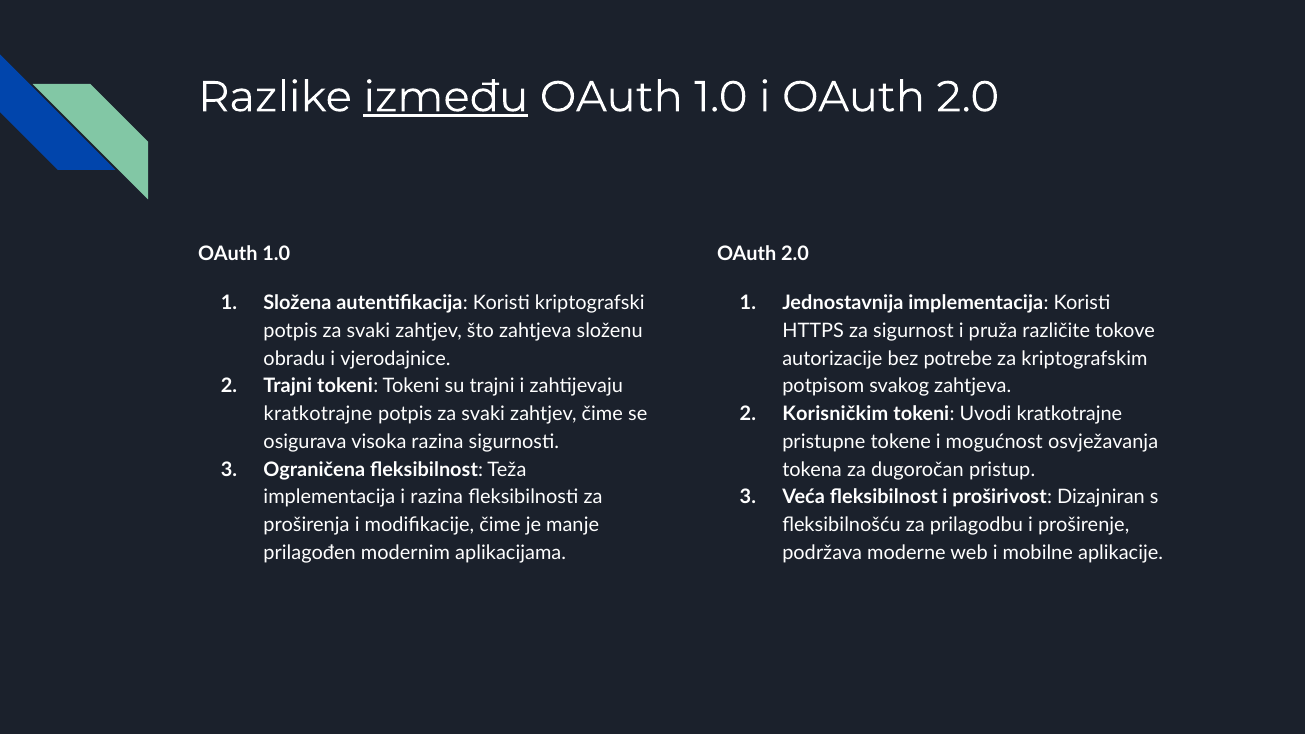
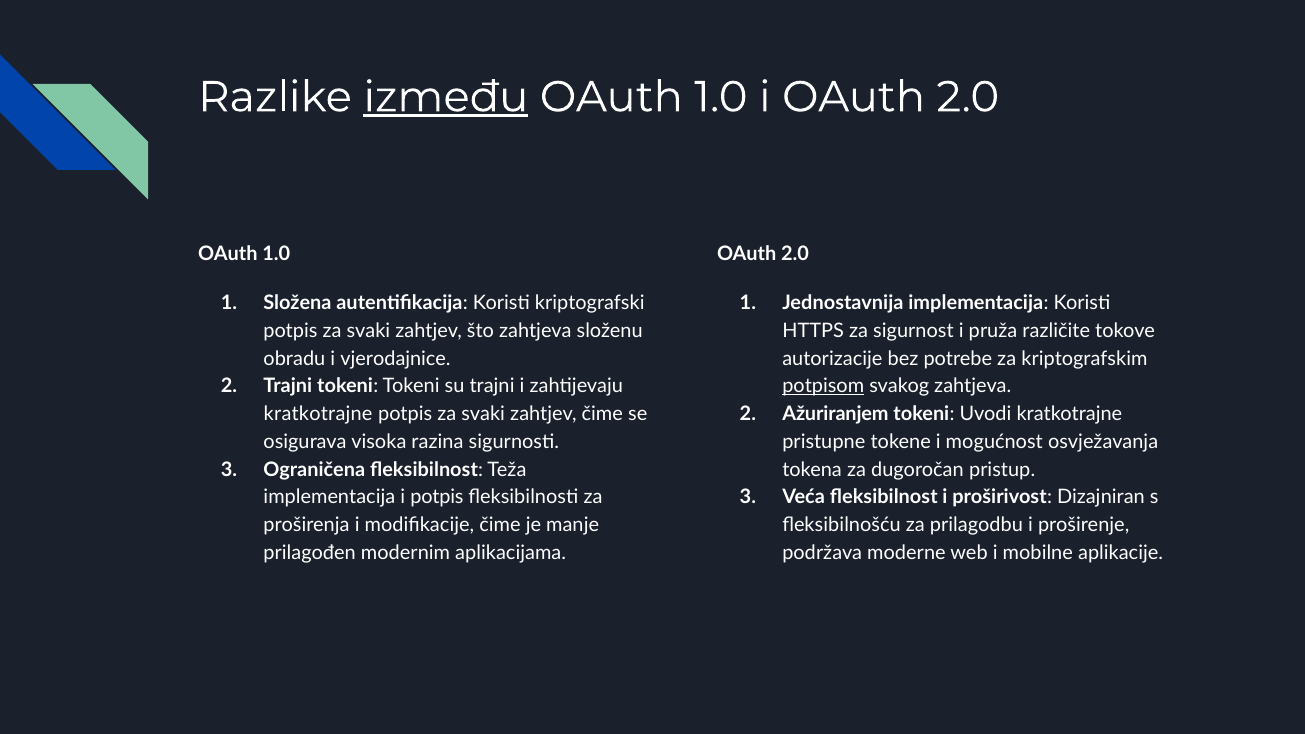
potpisom underline: none -> present (823, 386)
Korisničkim: Korisničkim -> Ažuriranjem (835, 414)
i razina: razina -> potpis (437, 497)
